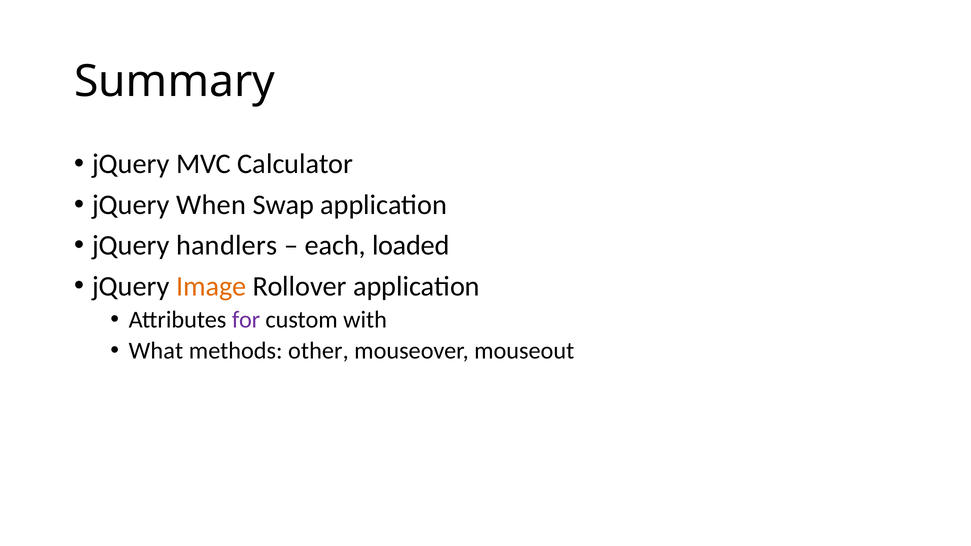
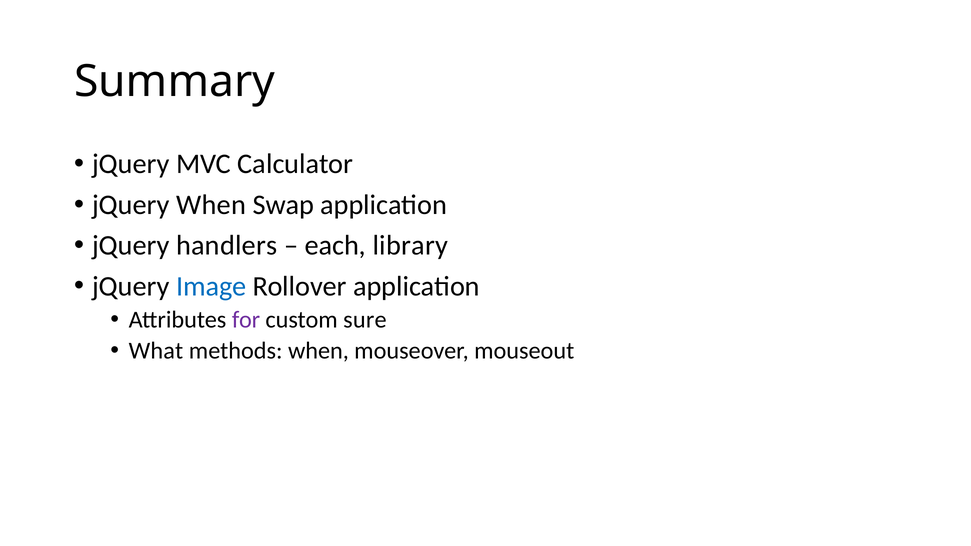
loaded: loaded -> library (410, 246)
Image colour: orange -> blue (211, 286)
with: with -> sure (365, 320)
methods other: other -> when (318, 351)
